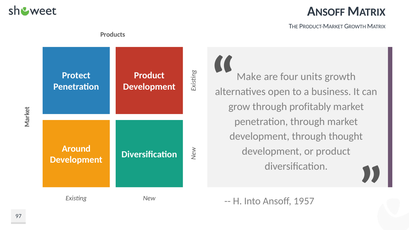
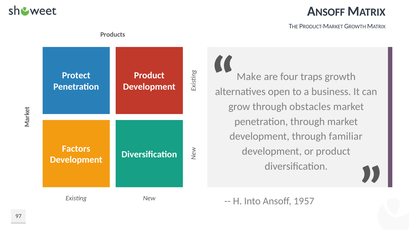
units: units -> traps (311, 77)
profitably: profitably -> obstacles (310, 107)
thought: thought -> familiar (346, 136)
Around: Around -> Factors (76, 149)
